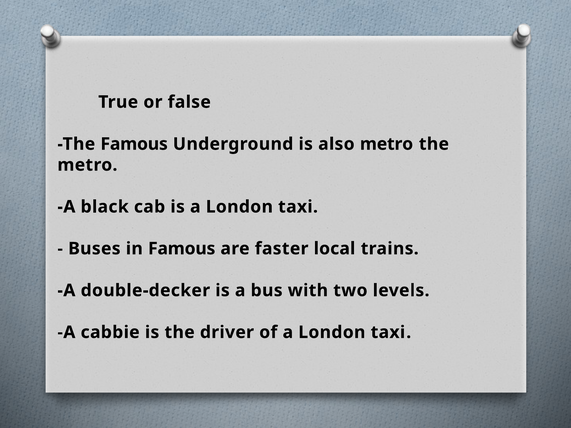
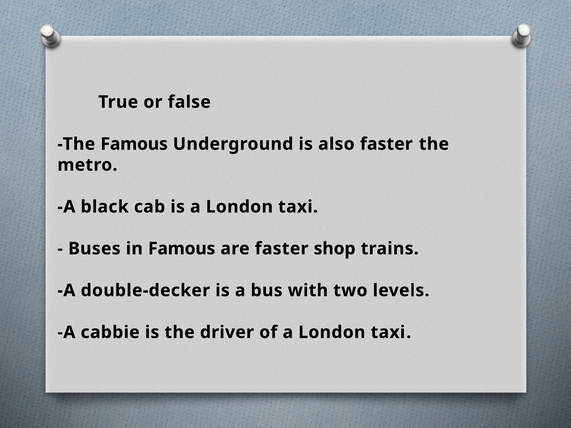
also metro: metro -> faster (386, 144)
local: local -> shop (335, 249)
